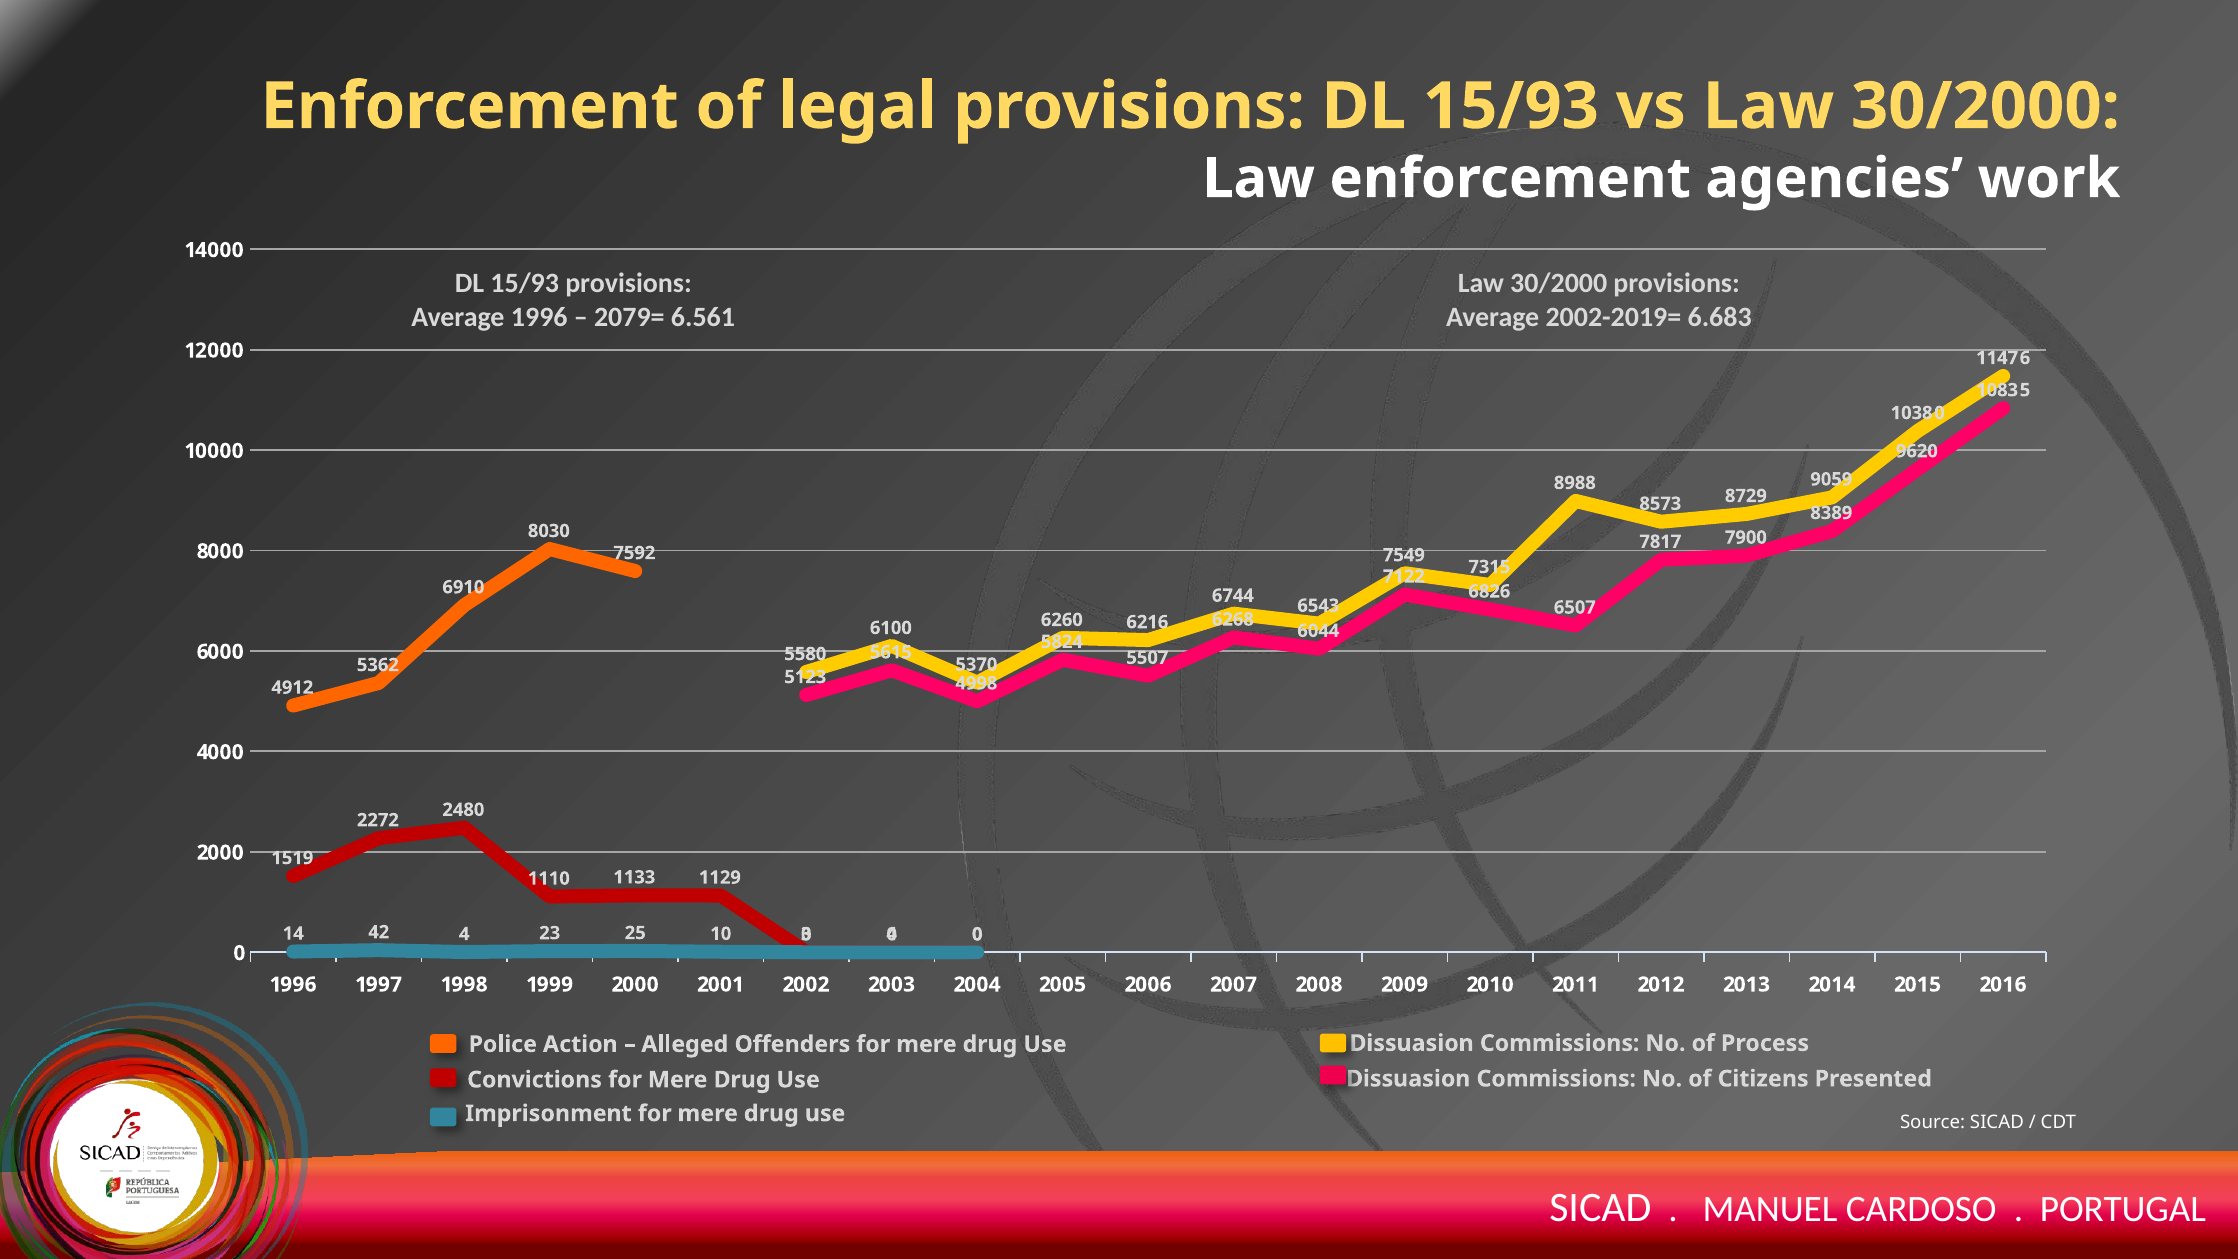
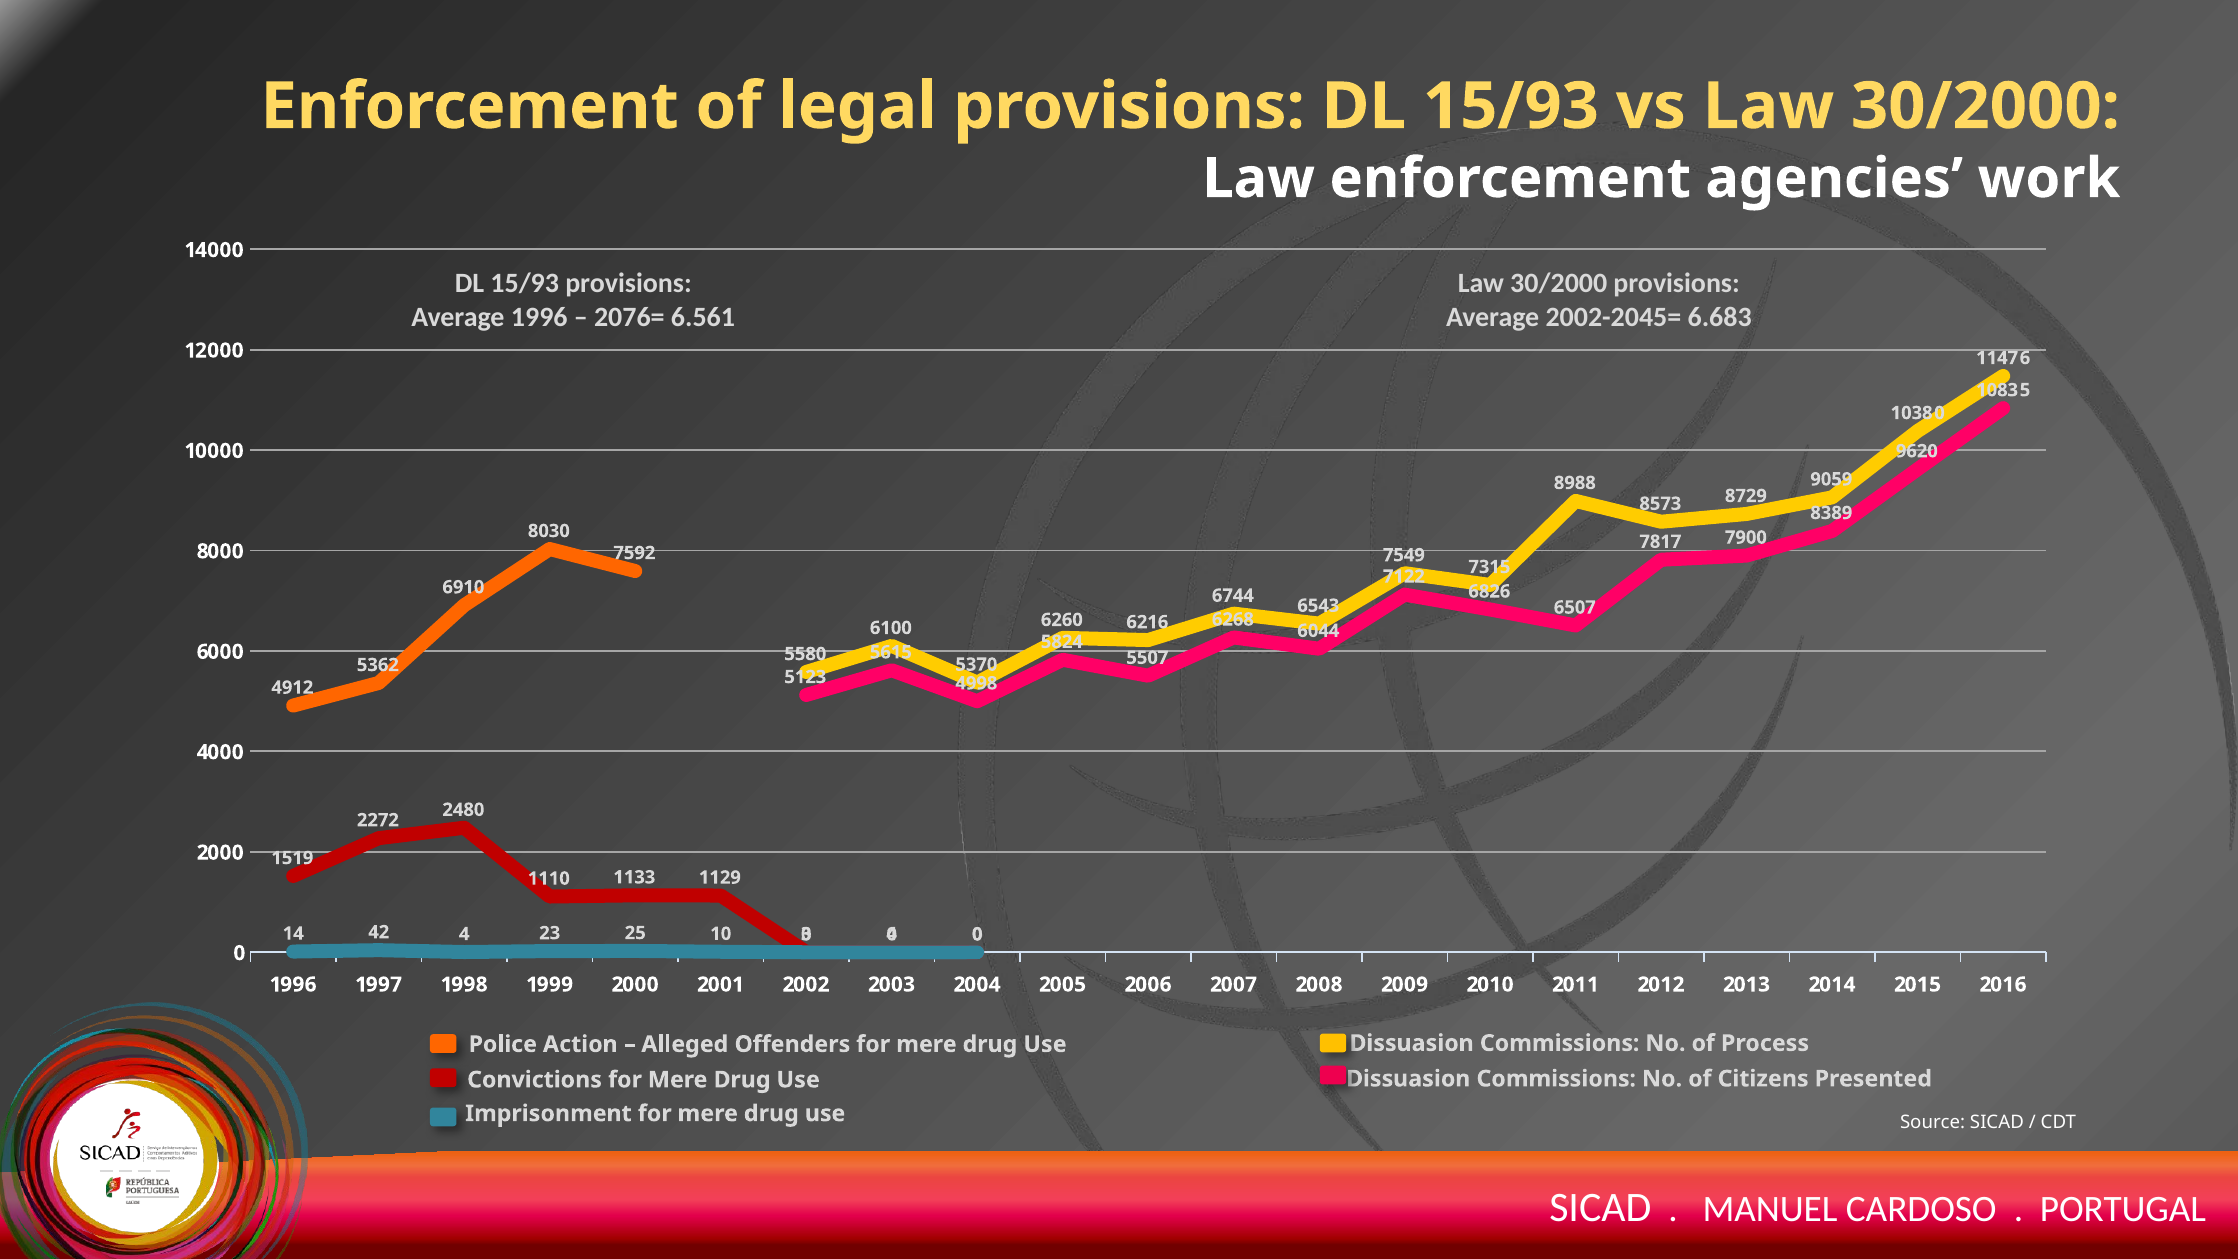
2079=: 2079= -> 2076= (629, 317)
2002-2019=: 2002-2019= -> 2002-2045= (1613, 317)
